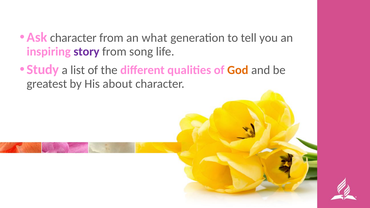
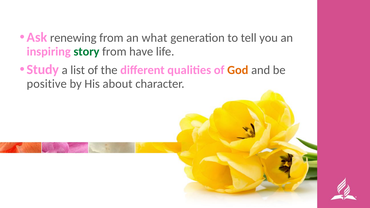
Ask character: character -> renewing (73, 38)
story colour: purple -> green (86, 52)
song: song -> have (141, 52)
greatest: greatest -> positive (47, 84)
